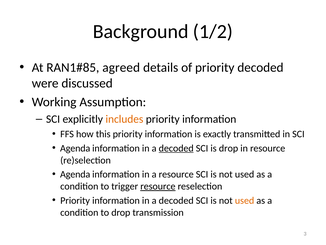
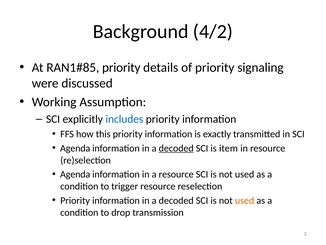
1/2: 1/2 -> 4/2 (213, 32)
agreed: agreed -> priority (121, 67)
priority decoded: decoded -> signaling (260, 67)
includes colour: orange -> blue (124, 119)
is drop: drop -> item (228, 148)
resource underline: present -> none (158, 186)
